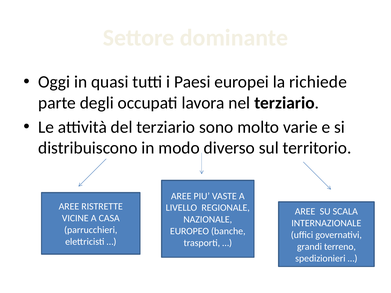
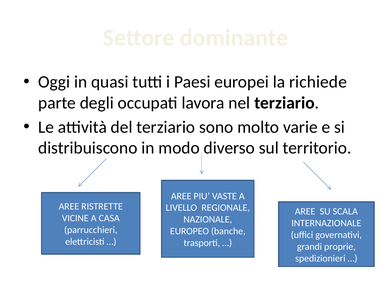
terreno: terreno -> proprie (340, 247)
